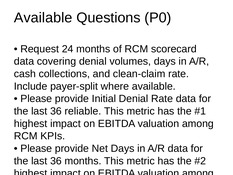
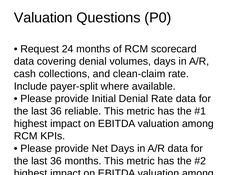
Available: Available -> Valuation (43, 18)
